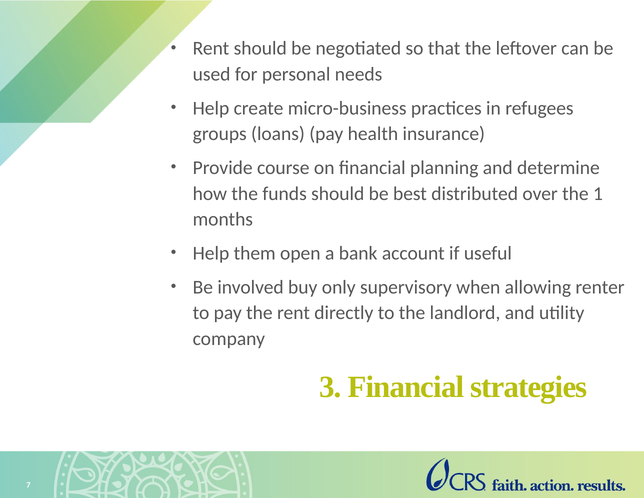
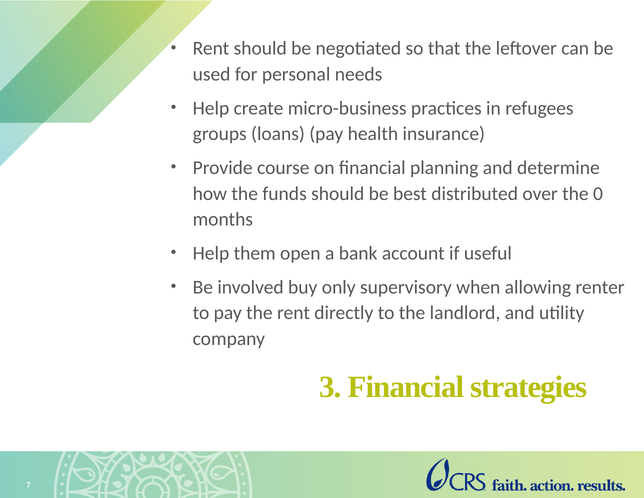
1: 1 -> 0 (598, 193)
